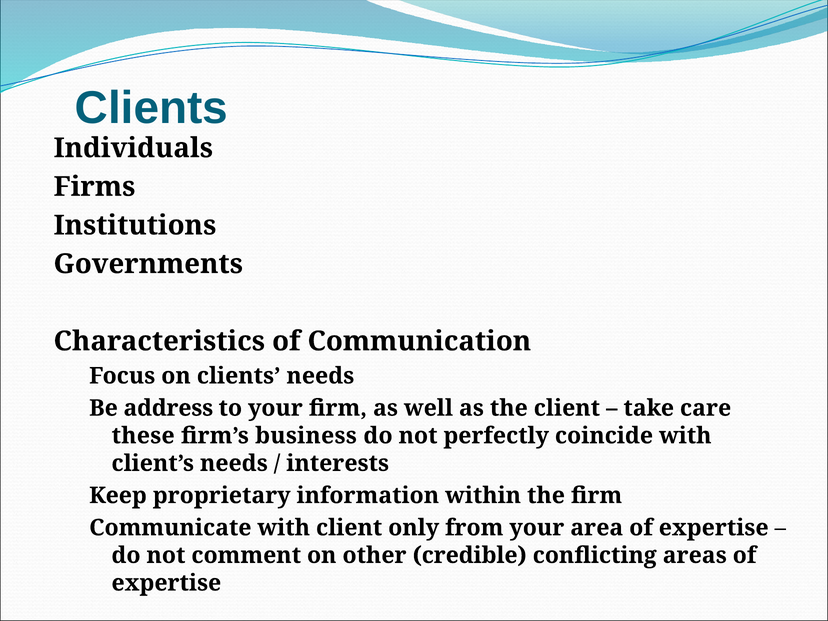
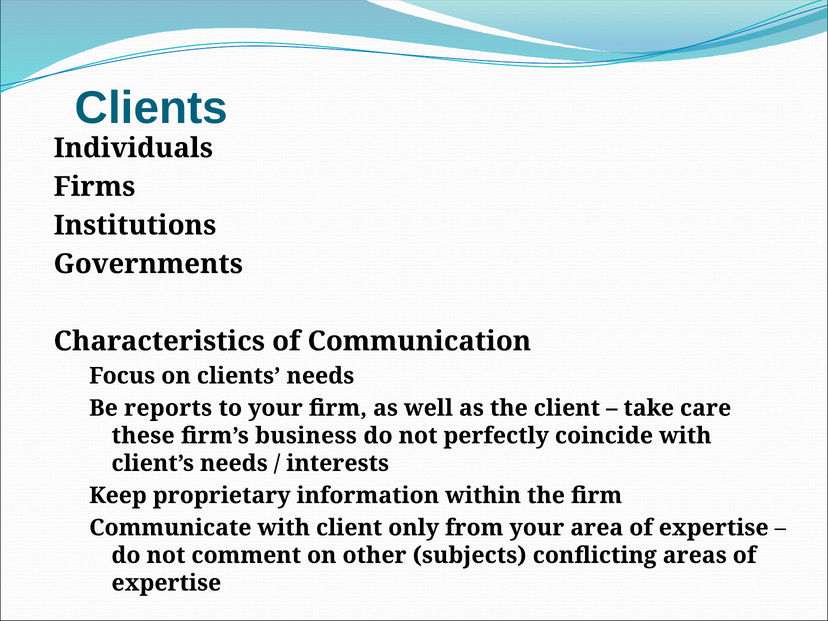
address: address -> reports (168, 408)
credible: credible -> subjects (470, 555)
